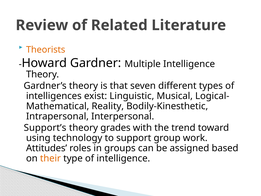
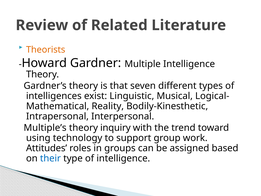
Support’s: Support’s -> Multiple’s (45, 128)
grades: grades -> inquiry (115, 128)
their colour: orange -> blue (50, 158)
